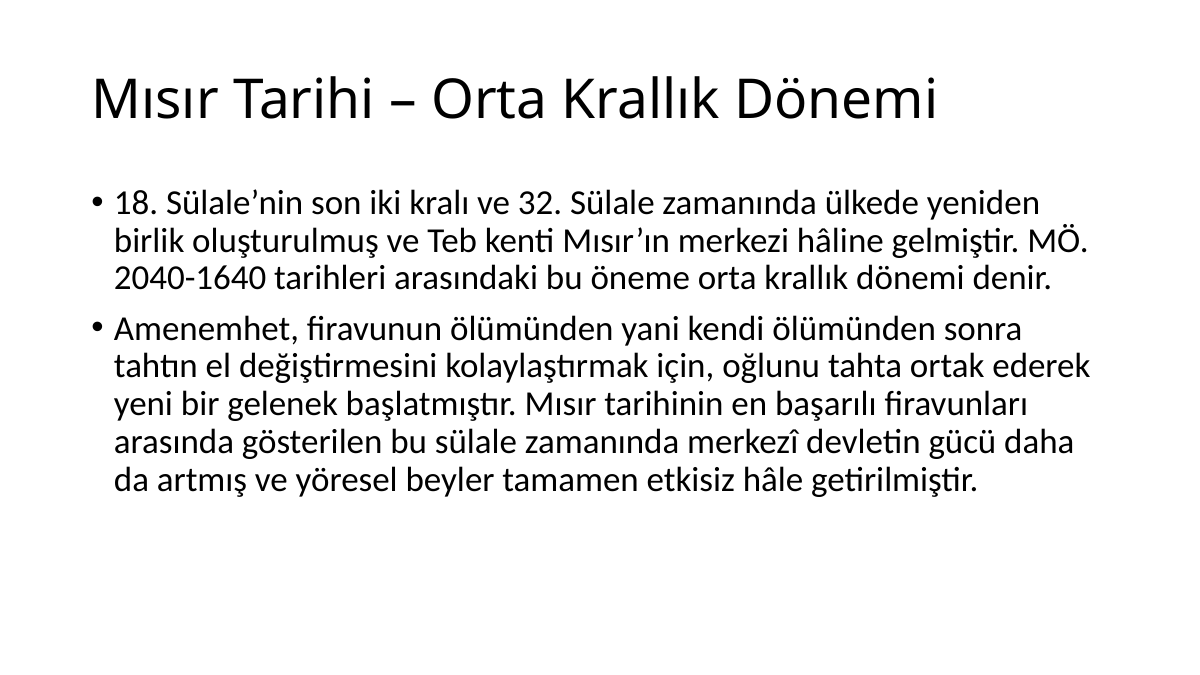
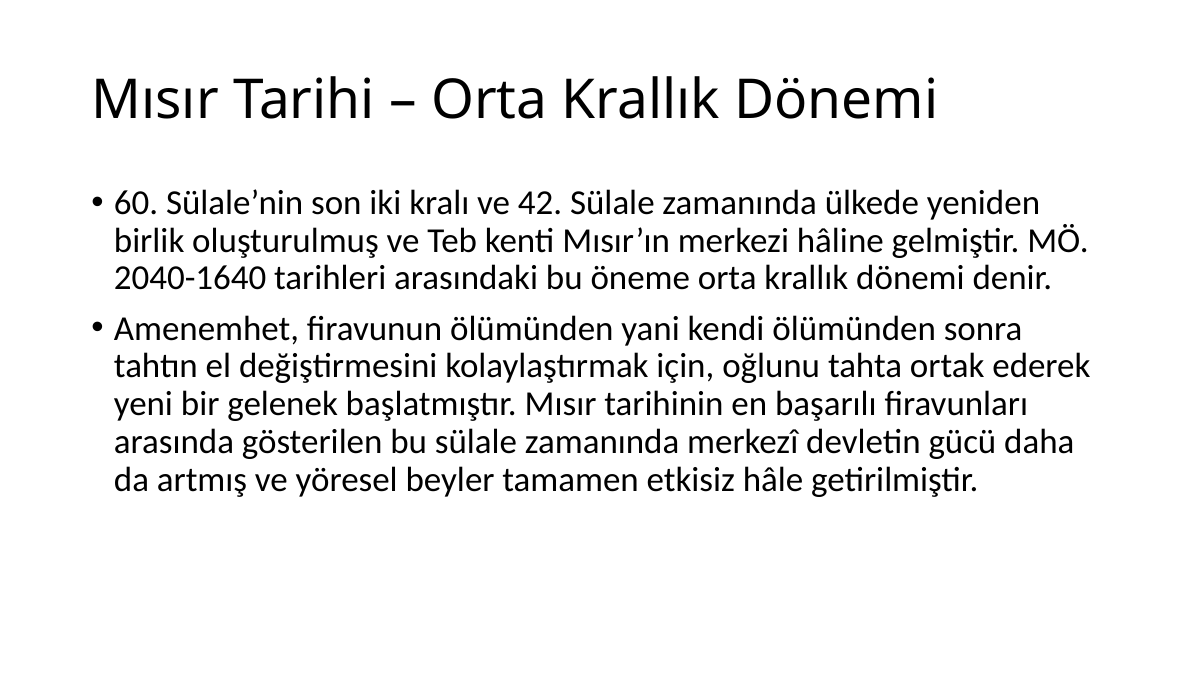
18: 18 -> 60 (136, 203)
32: 32 -> 42 (540, 203)
